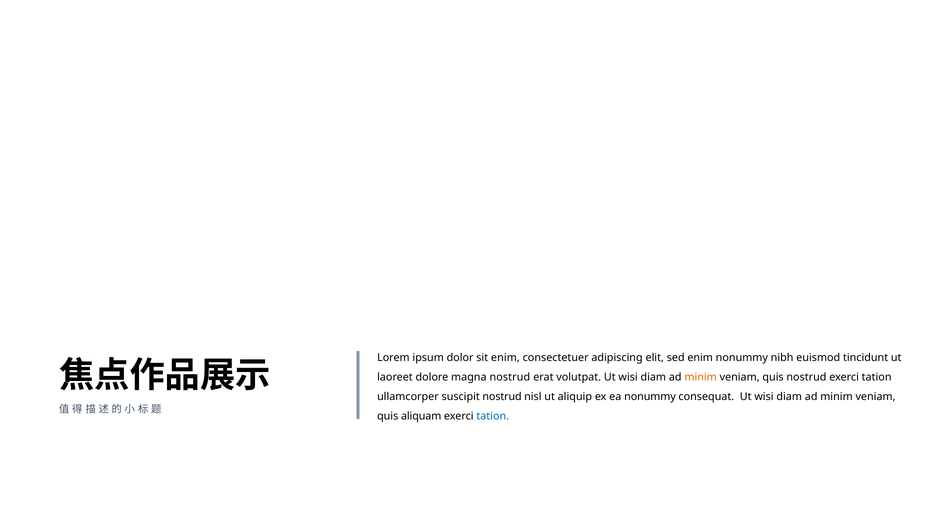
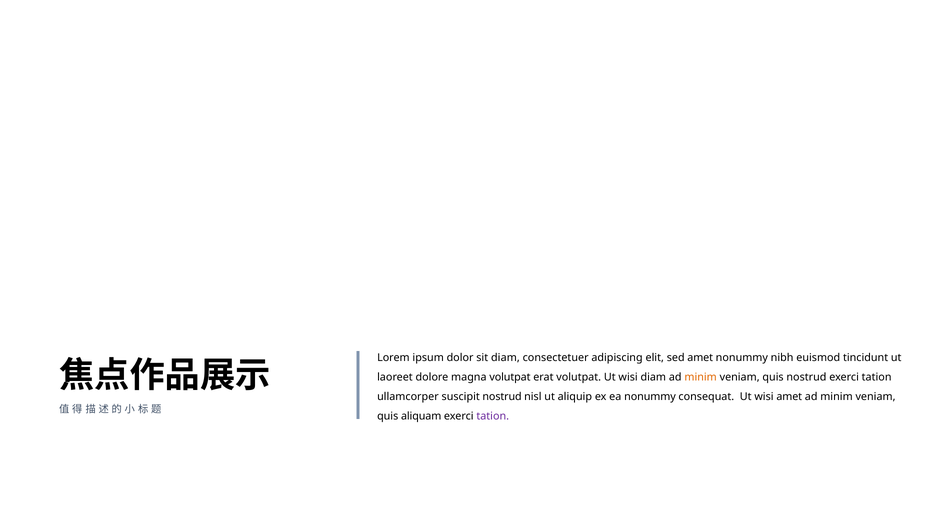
sit enim: enim -> diam (505, 358)
sed enim: enim -> amet (700, 358)
magna nostrud: nostrud -> volutpat (510, 377)
consequat Ut wisi diam: diam -> amet (789, 397)
tation colour: blue -> purple (493, 416)
